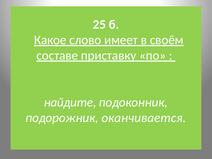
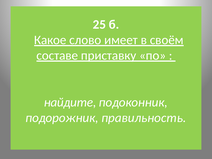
оканчивается: оканчивается -> правильность (144, 118)
